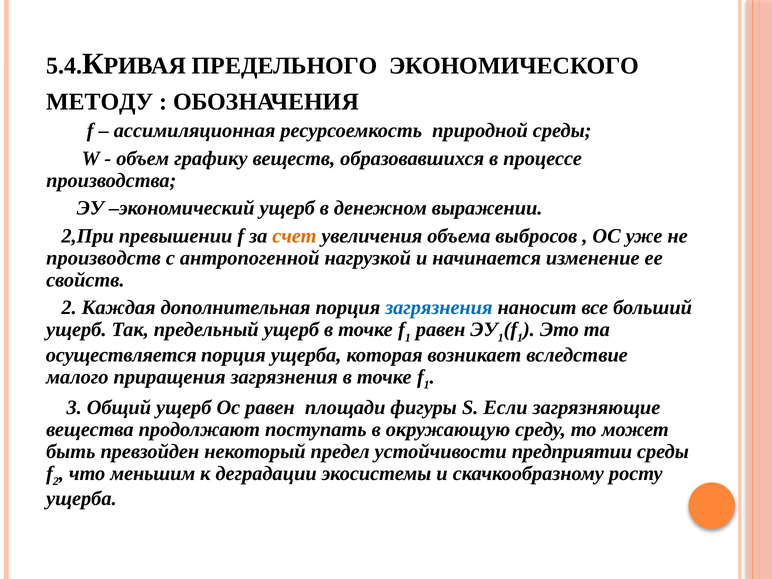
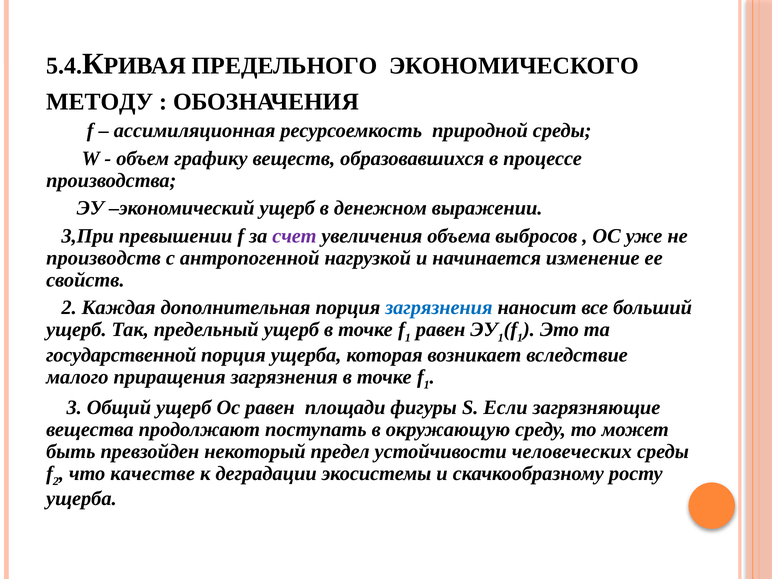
2,При: 2,При -> 3,При (88, 236)
счет colour: orange -> purple (294, 236)
осуществляется: осуществляется -> государственной (121, 355)
предприятии: предприятии -> человеческих (572, 452)
меньшим: меньшим -> качестве (153, 474)
